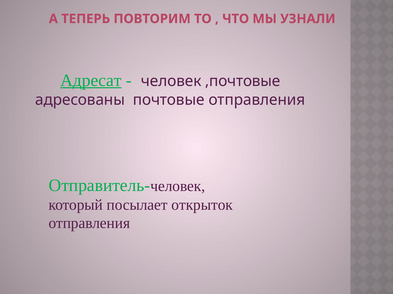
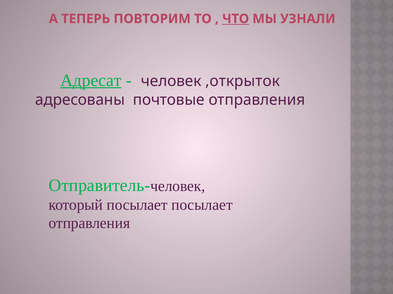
ЧТО underline: none -> present (236, 19)
,почтовые: ,почтовые -> ,открыток (243, 81)
посылает открыток: открыток -> посылает (202, 205)
